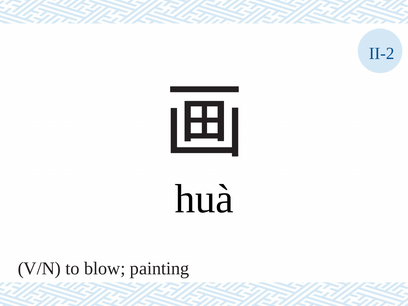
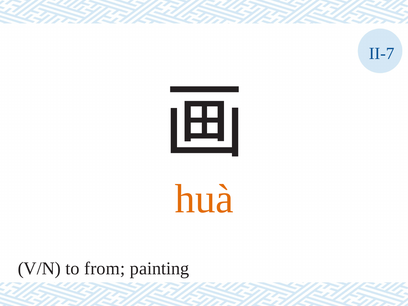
II-2: II-2 -> II-7 (382, 53)
huà colour: black -> orange (204, 199)
blow: blow -> from (105, 268)
